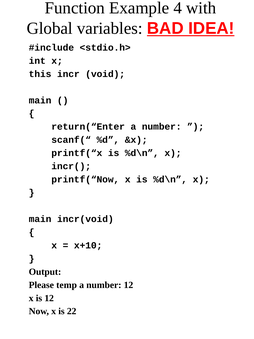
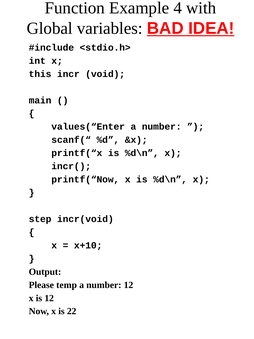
return(“Enter: return(“Enter -> values(“Enter (88, 127)
main: main -> step (40, 219)
